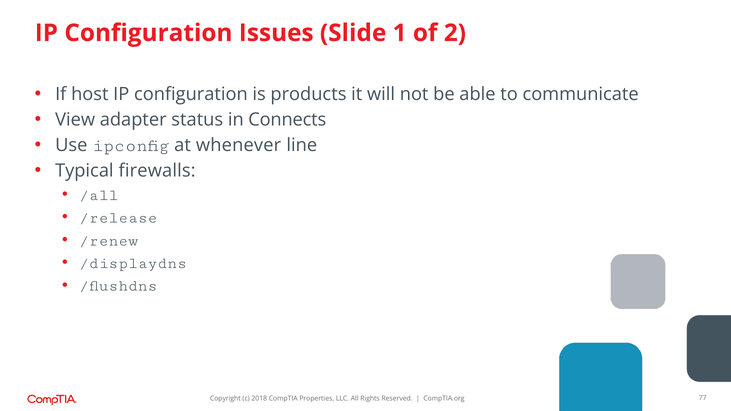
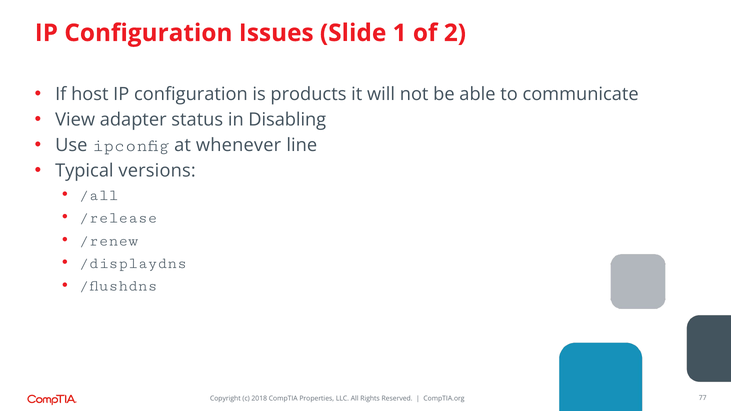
Connects: Connects -> Disabling (287, 120)
firewalls: firewalls -> versions (157, 171)
